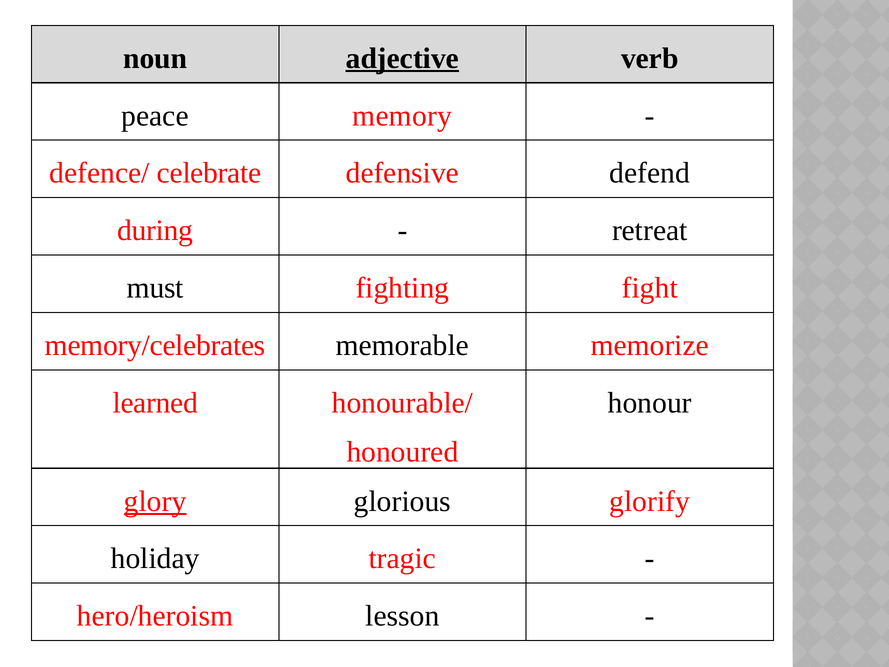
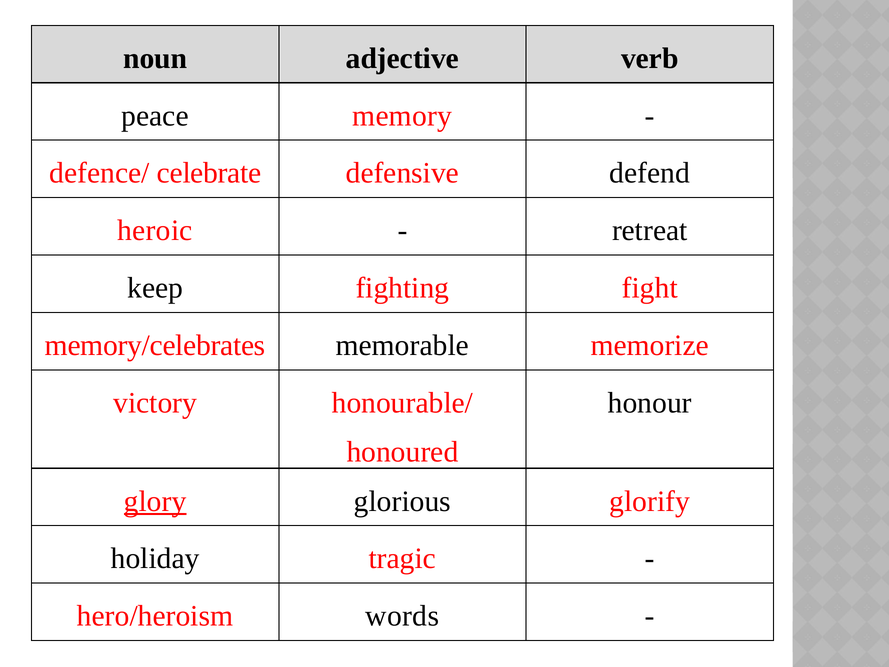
adjective underline: present -> none (402, 58)
during: during -> heroic (155, 231)
must: must -> keep (155, 288)
learned: learned -> victory (155, 403)
lesson: lesson -> words (402, 616)
